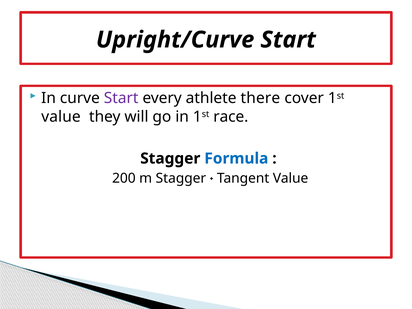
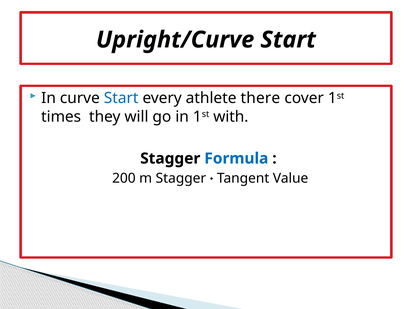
Start colour: purple -> blue (121, 98)
value: value -> times (61, 117)
race: race -> with (231, 117)
